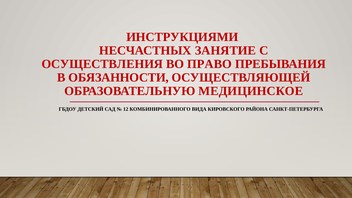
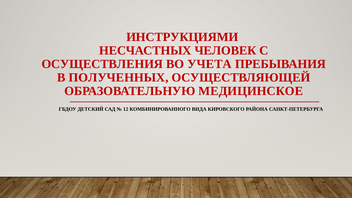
ЗАНЯТИЕ: ЗАНЯТИЕ -> ЧЕЛОВЕК (225, 51)
ПРАВО: ПРАВО -> УЧЕТА (210, 64)
ОБЯЗАННОСТИ: ОБЯЗАННОСТИ -> ПОЛУЧЕННЫХ (118, 77)
